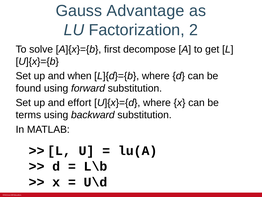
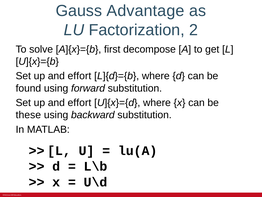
when: when -> effort (79, 76)
terms: terms -> these (28, 115)
